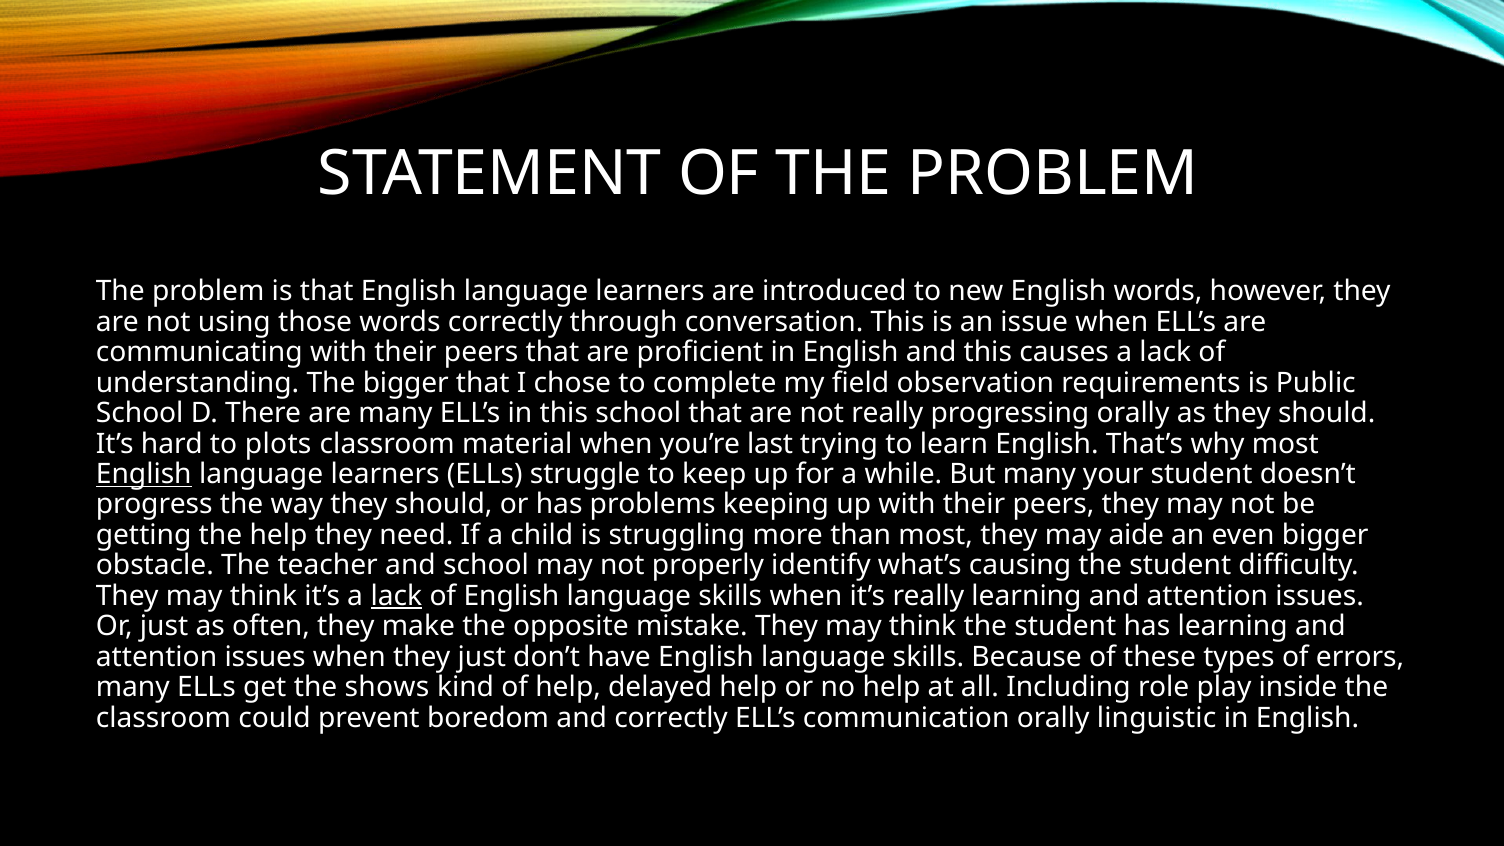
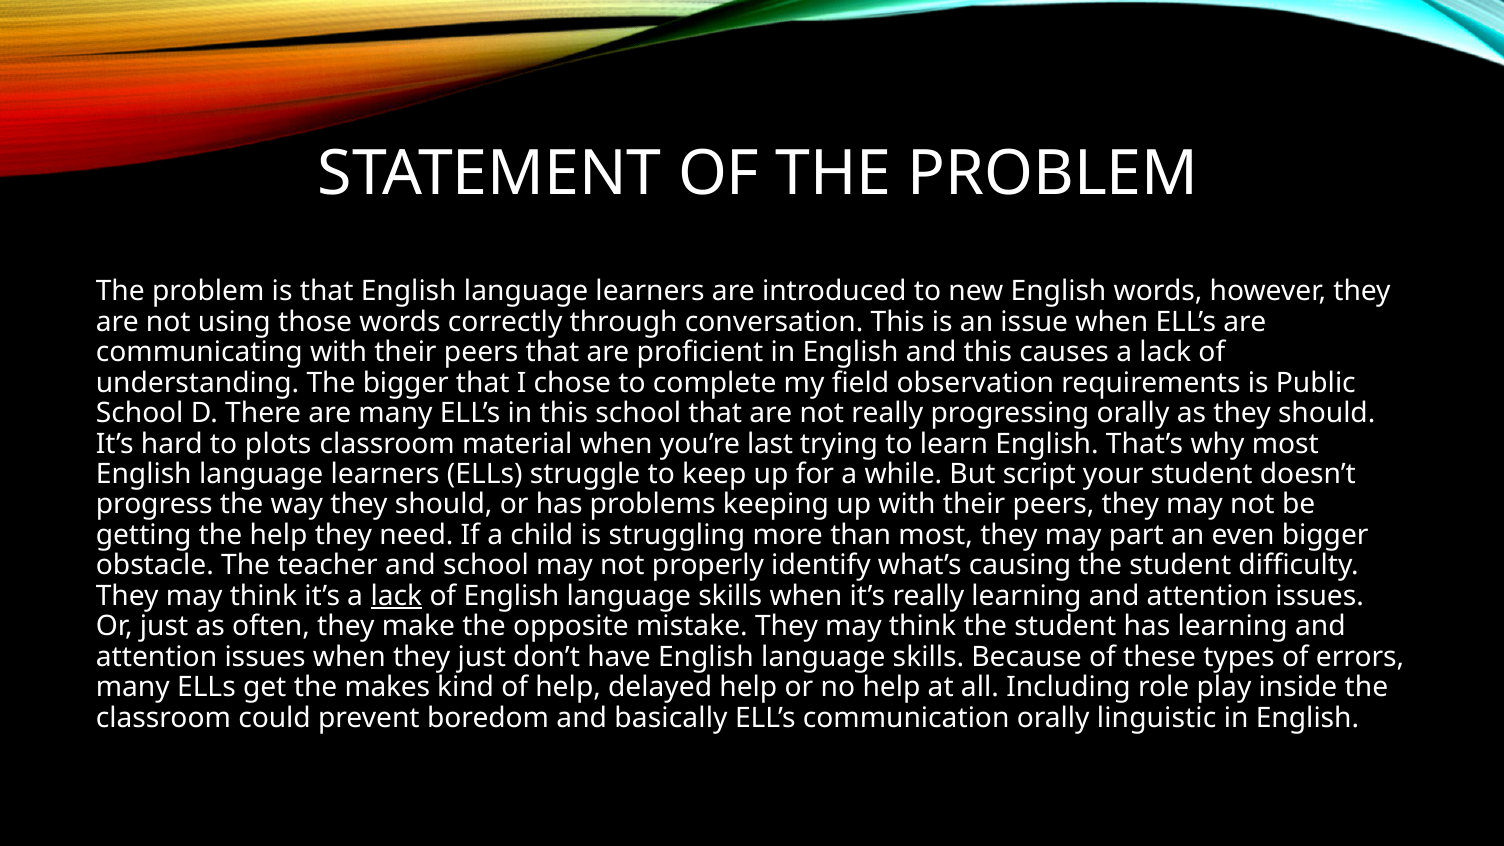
English underline: present -> none (144, 474)
But many: many -> script (1039, 474)
aide: aide -> part (1136, 535)
shows: shows -> makes (387, 687)
and correctly: correctly -> basically (671, 718)
